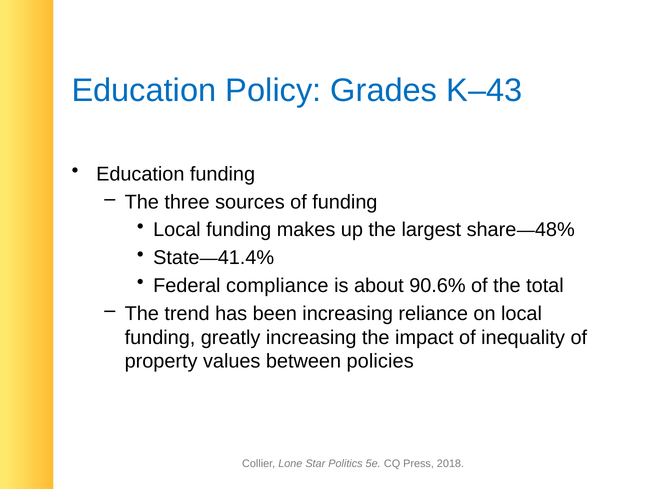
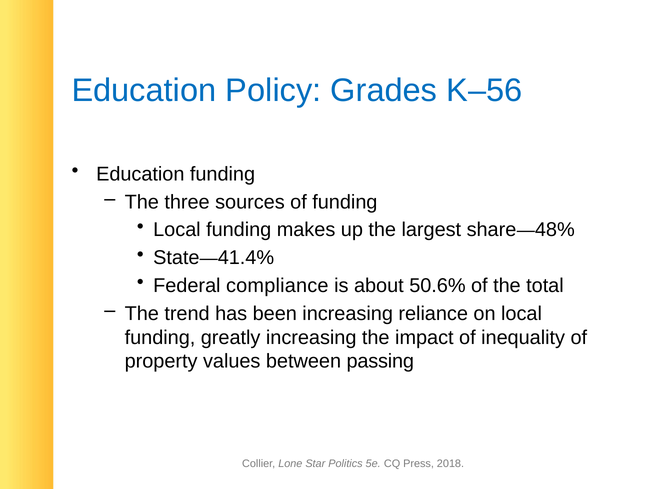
K–43: K–43 -> K–56 (484, 90)
90.6%: 90.6% -> 50.6% (437, 286)
policies: policies -> passing (380, 361)
